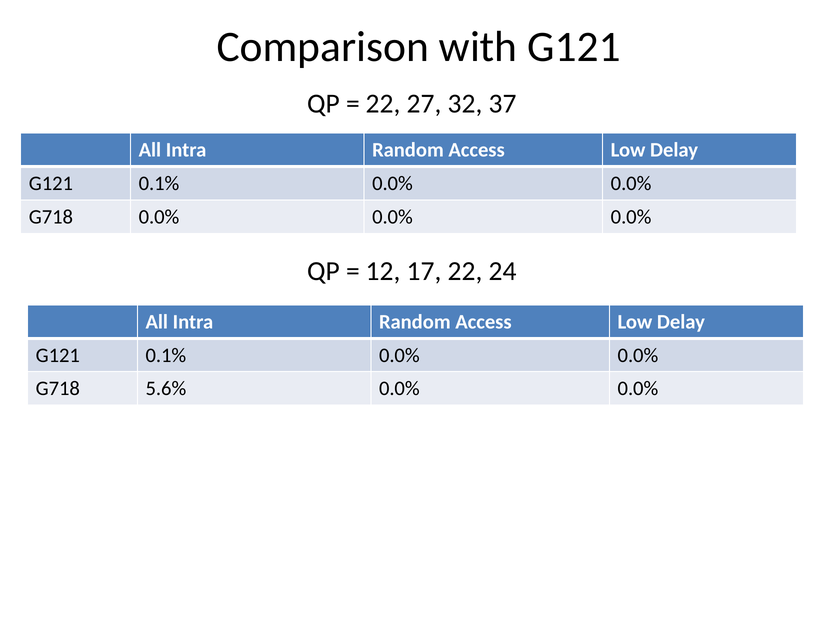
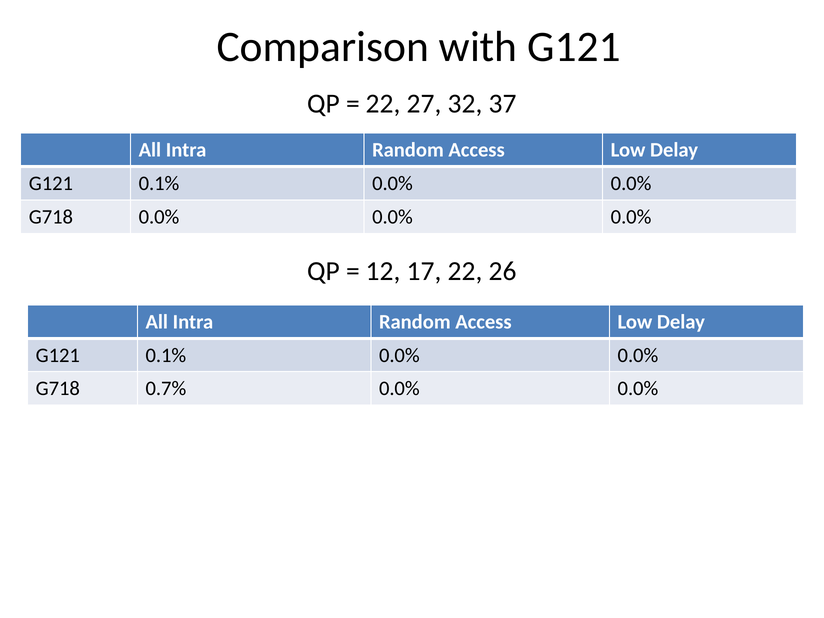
24: 24 -> 26 (503, 271)
5.6%: 5.6% -> 0.7% (166, 389)
